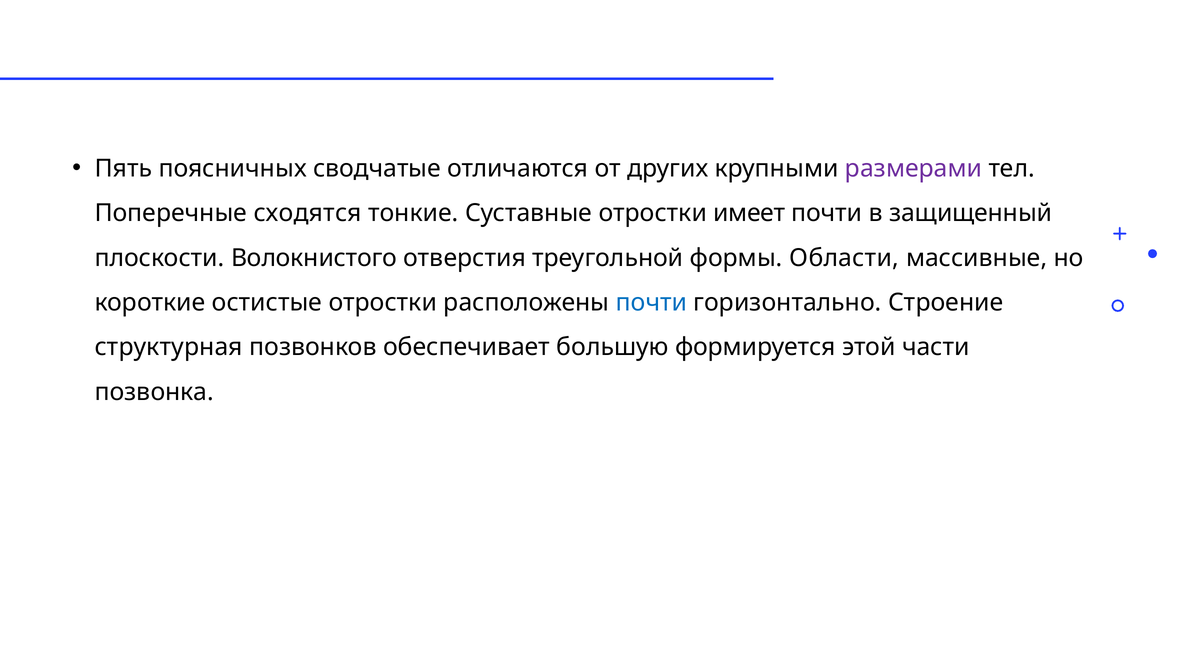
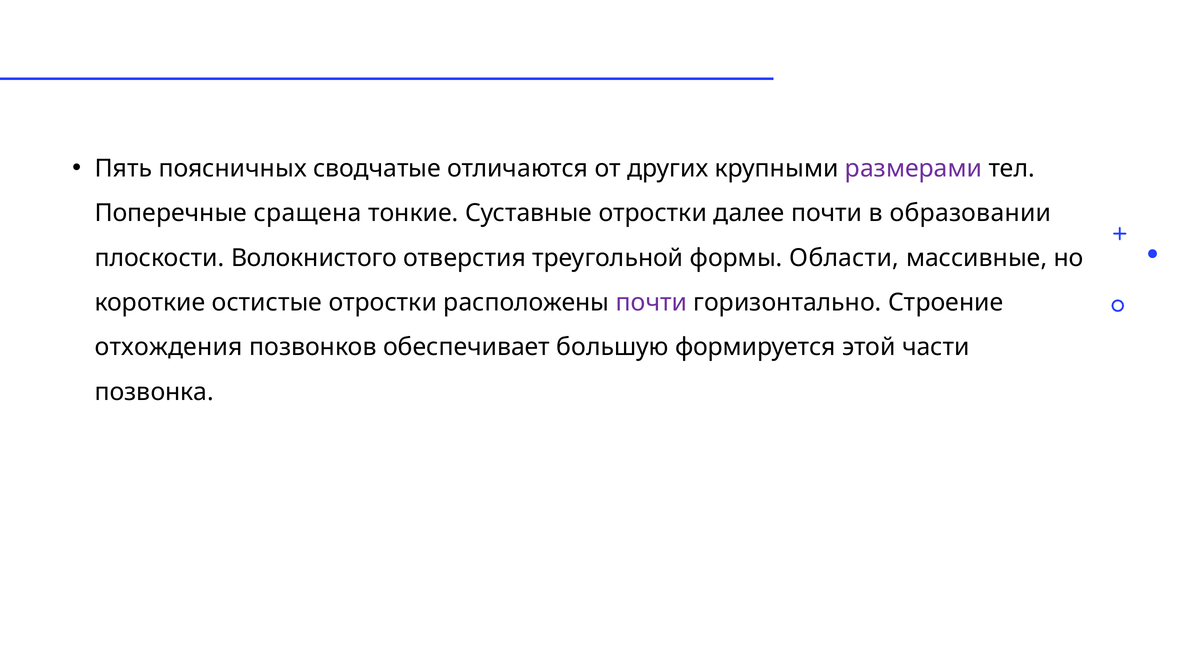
сходятся: сходятся -> сращена (308, 213)
имеет: имеет -> далее (749, 213)
защищенный: защищенный -> образовании (971, 213)
почти colour: blue -> purple (651, 303)
структурная: структурная -> отхождения (169, 347)
